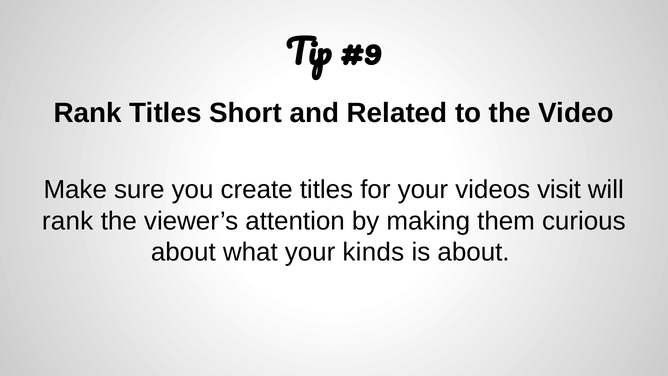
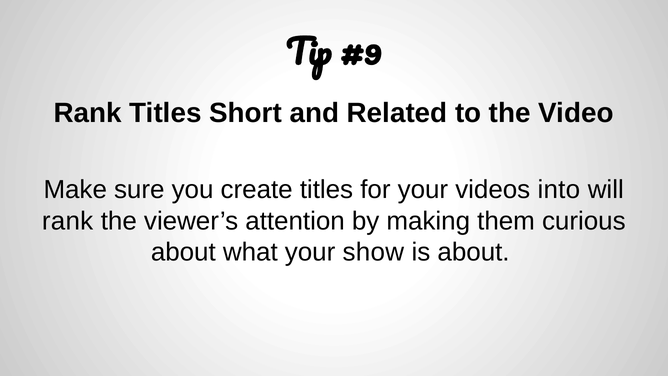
visit: visit -> into (559, 190)
kinds: kinds -> show (373, 252)
